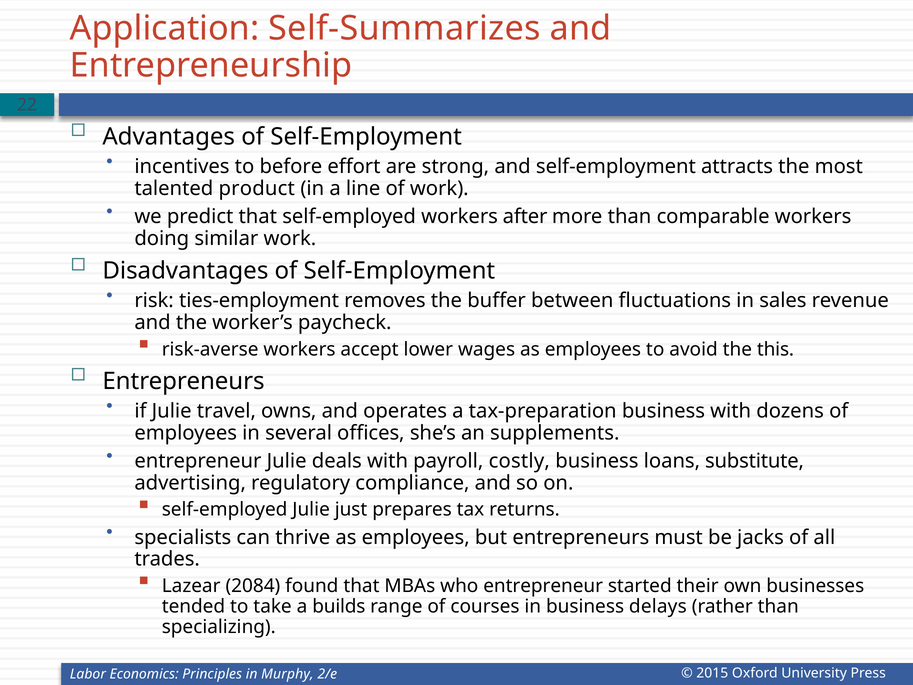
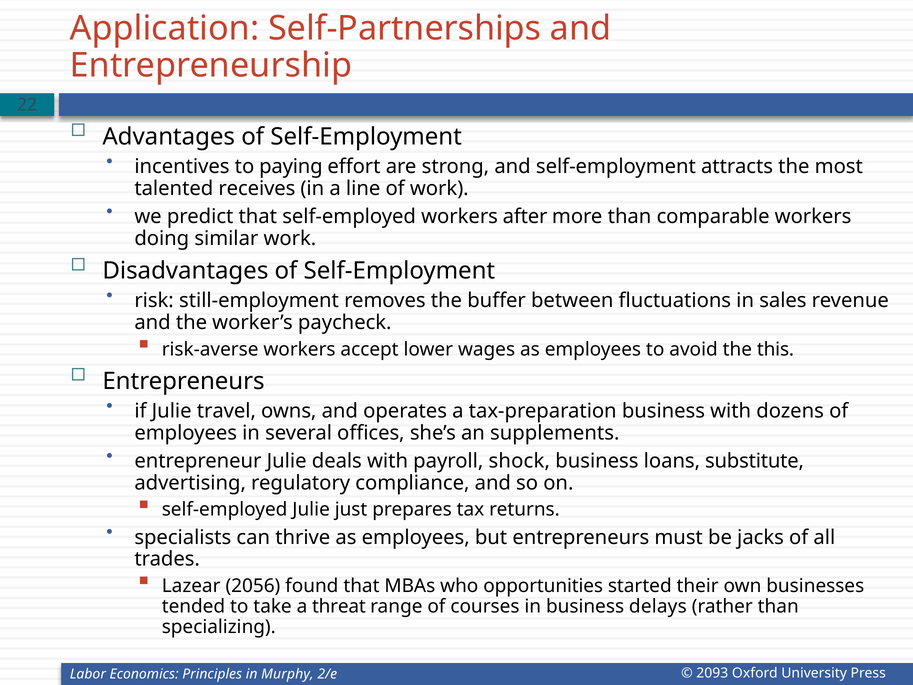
Self-Summarizes: Self-Summarizes -> Self-Partnerships (405, 28)
before: before -> paying (291, 166)
product: product -> receives (257, 188)
ties-employment: ties-employment -> still-employment (259, 301)
costly: costly -> shock (519, 461)
2084: 2084 -> 2056 (253, 586)
who entrepreneur: entrepreneur -> opportunities (543, 586)
builds: builds -> threat (339, 606)
2015: 2015 -> 2093 (712, 673)
